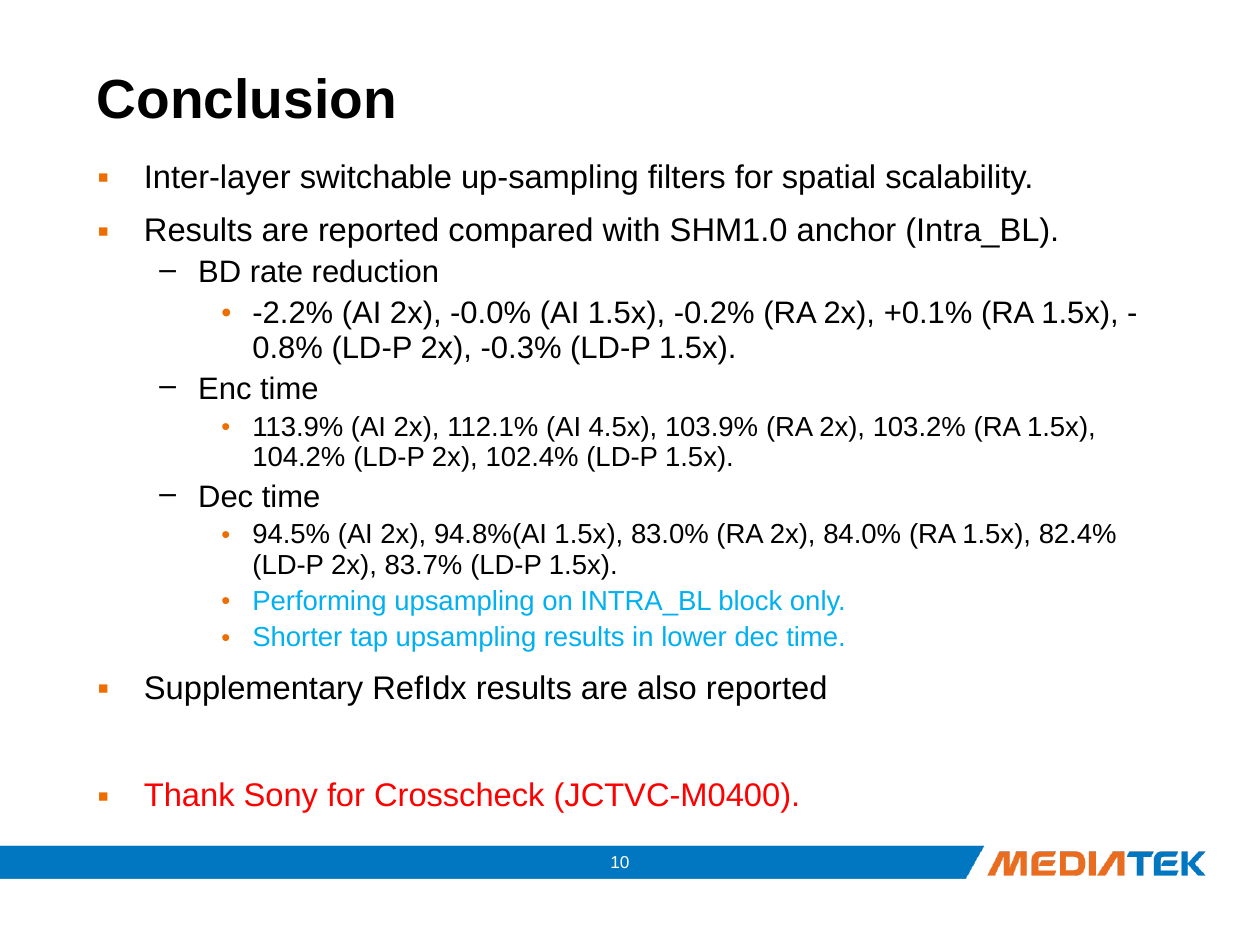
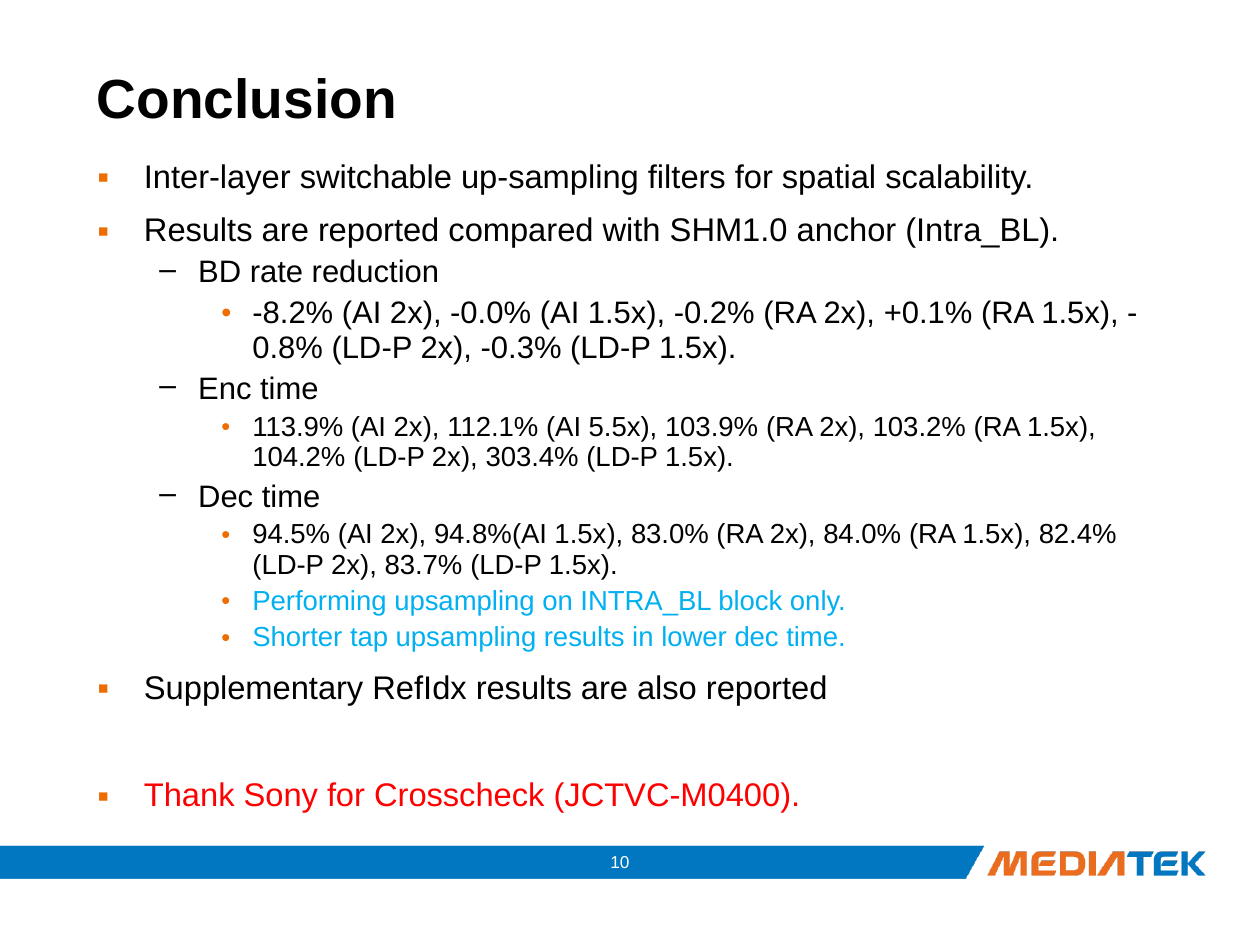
-2.2%: -2.2% -> -8.2% (293, 314)
4.5x: 4.5x -> 5.5x (623, 427)
102.4%: 102.4% -> 303.4% (532, 458)
